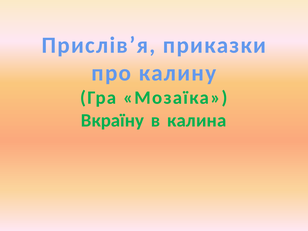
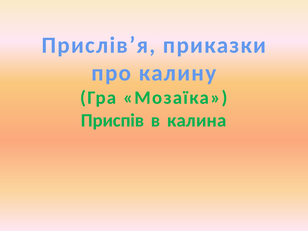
Вкраїну: Вкраїну -> Приспів (113, 120)
